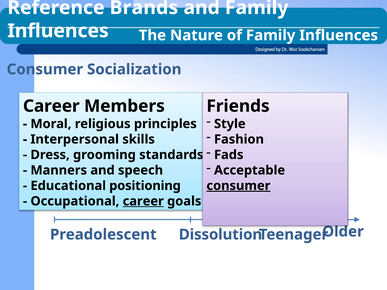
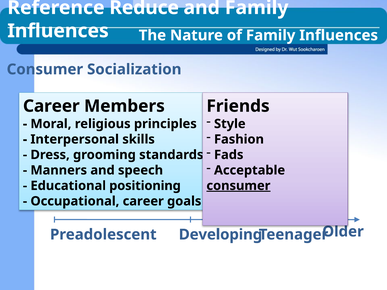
Brands: Brands -> Reduce (144, 8)
career underline: present -> none (143, 201)
Dissolution: Dissolution -> Developing (220, 235)
